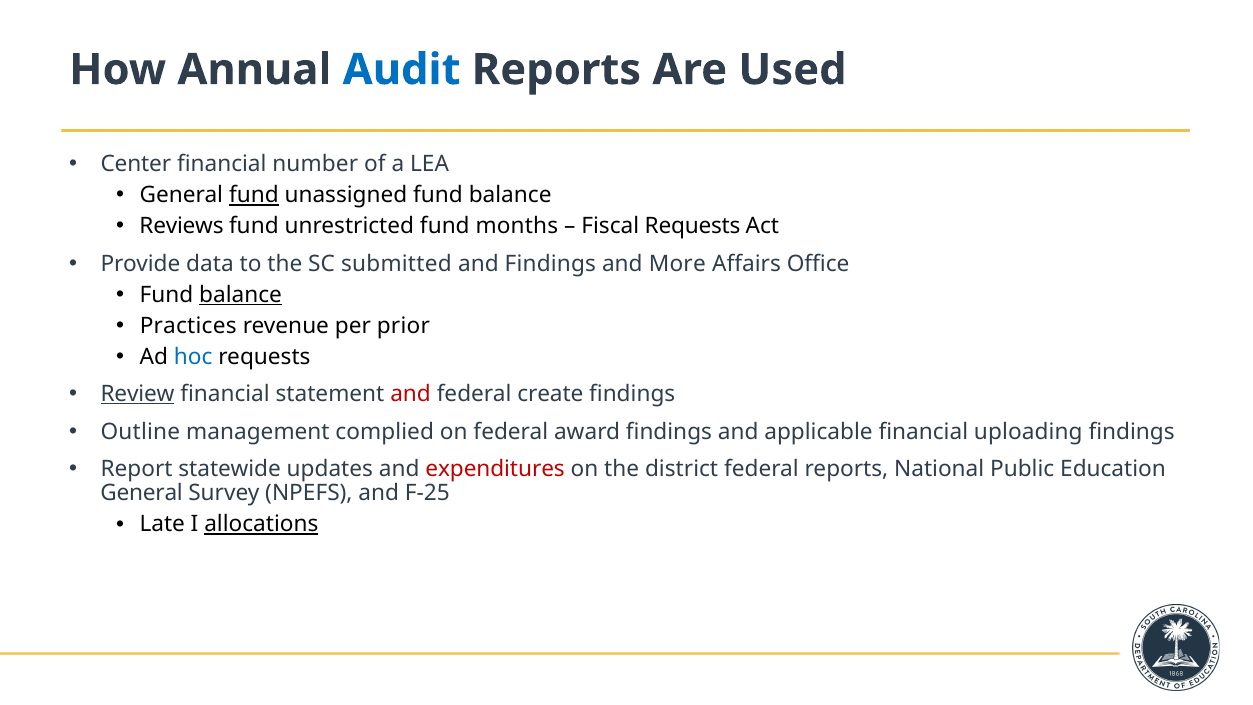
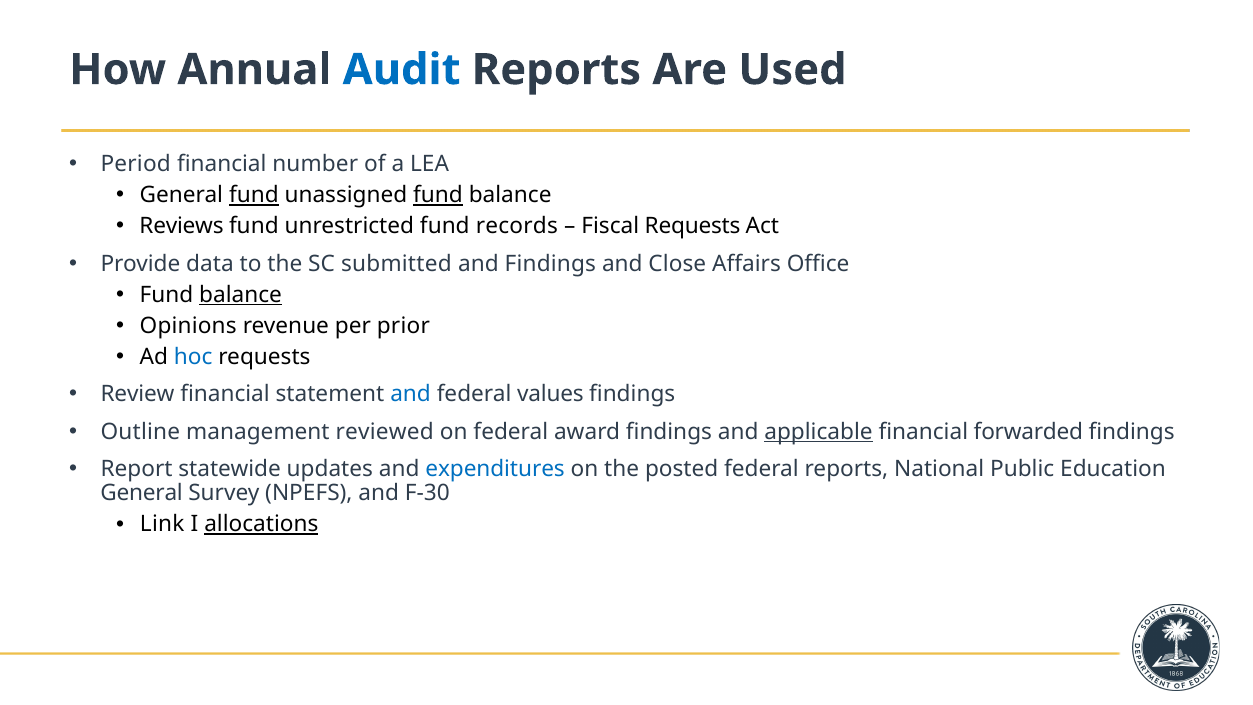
Center: Center -> Period (136, 164)
fund underline: none -> present (438, 195)
months: months -> records (517, 226)
More: More -> Close (677, 264)
Practices: Practices -> Opinions (188, 326)
Review underline: present -> none (138, 394)
and colour: red -> blue (411, 394)
create: create -> values (550, 394)
complied: complied -> reviewed (385, 431)
applicable underline: none -> present (818, 431)
uploading: uploading -> forwarded (1028, 431)
expenditures colour: red -> blue (495, 469)
district: district -> posted (682, 469)
F-25: F-25 -> F-30 (427, 493)
Late: Late -> Link (162, 524)
